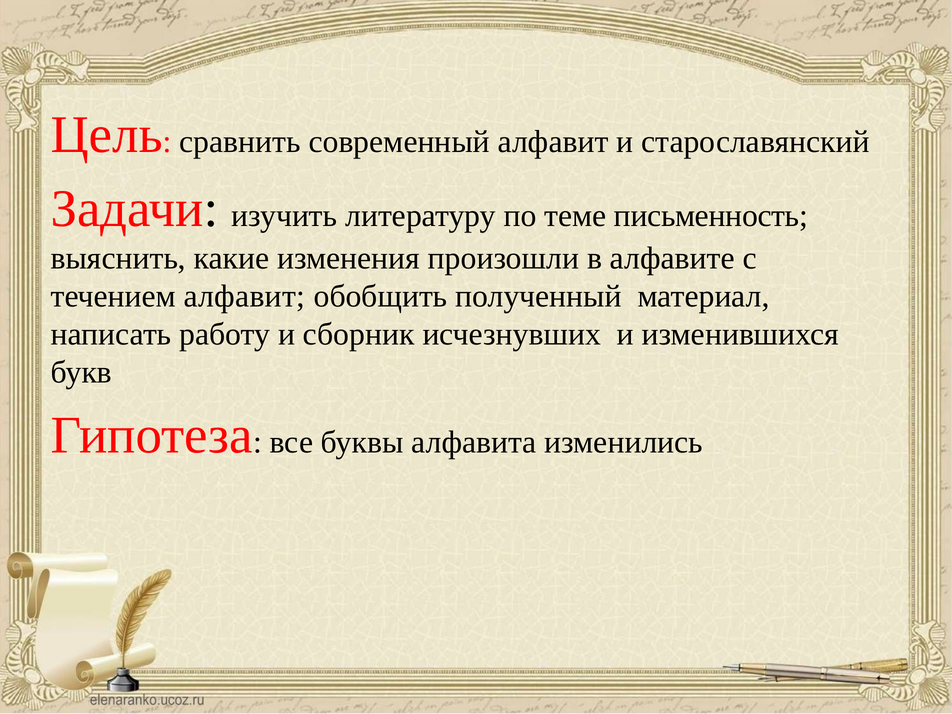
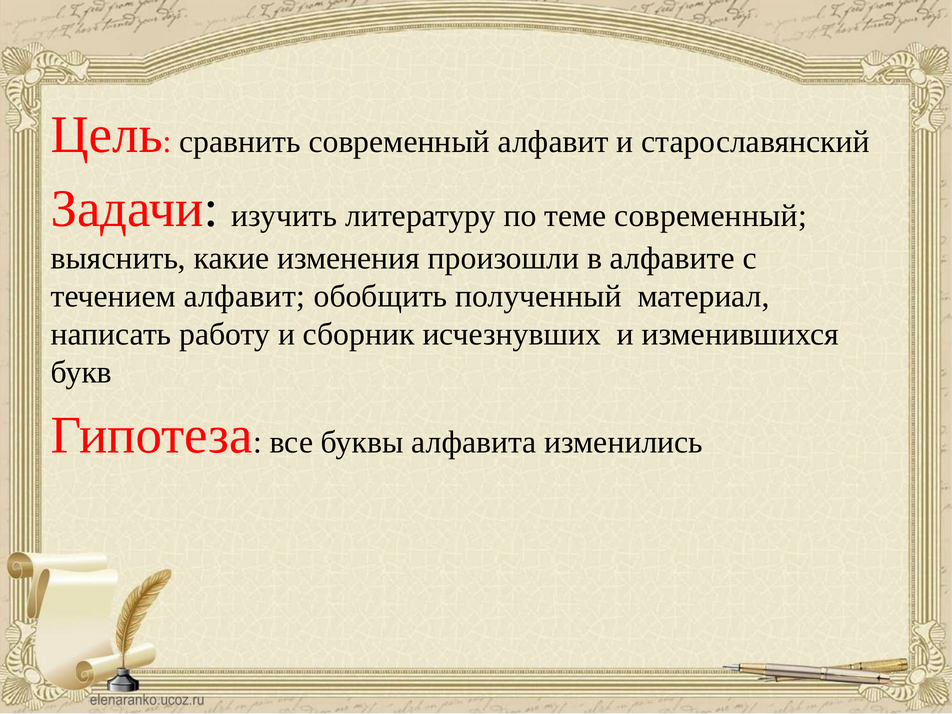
теме письменность: письменность -> современный (711, 216)
